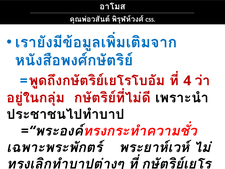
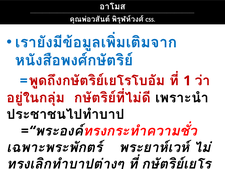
4: 4 -> 1 (187, 81)
